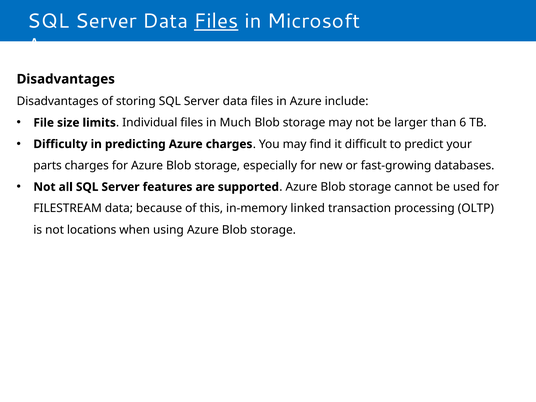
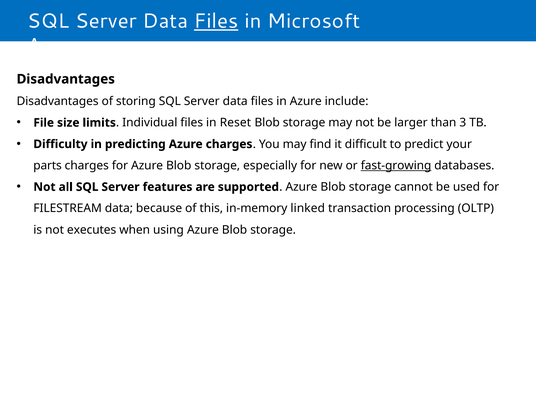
Much: Much -> Reset (235, 123)
6: 6 -> 3 (463, 123)
fast-growing underline: none -> present (396, 166)
locations: locations -> executes (92, 230)
